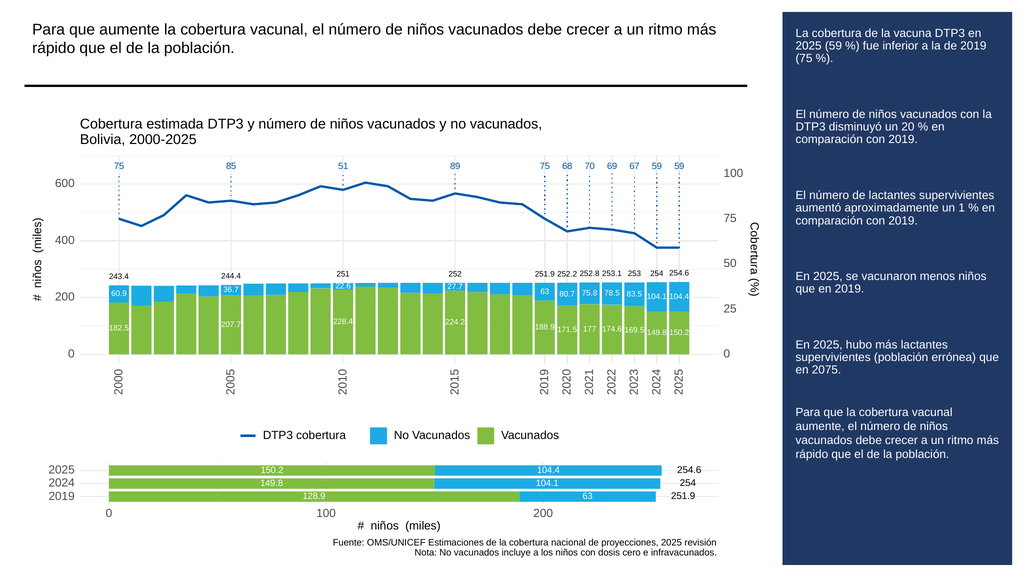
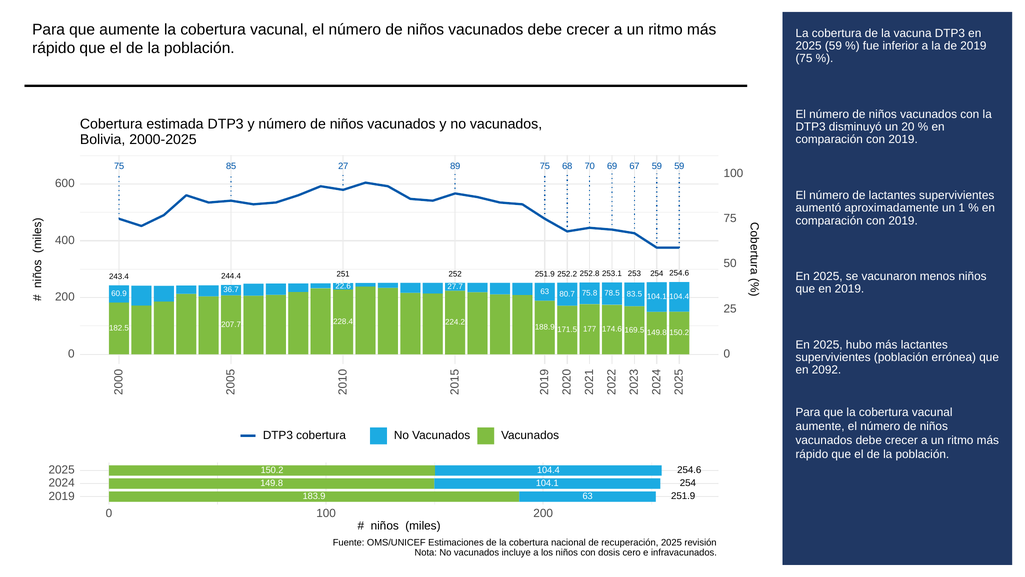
51: 51 -> 27 (343, 166)
2075: 2075 -> 2092 (827, 370)
128.9: 128.9 -> 183.9 (314, 496)
proyecciones: proyecciones -> recuperación (630, 542)
